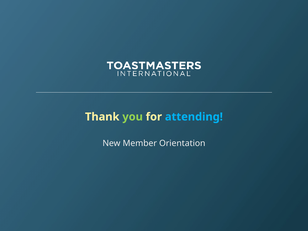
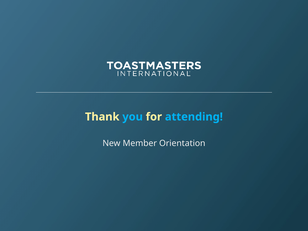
you colour: light green -> light blue (133, 117)
